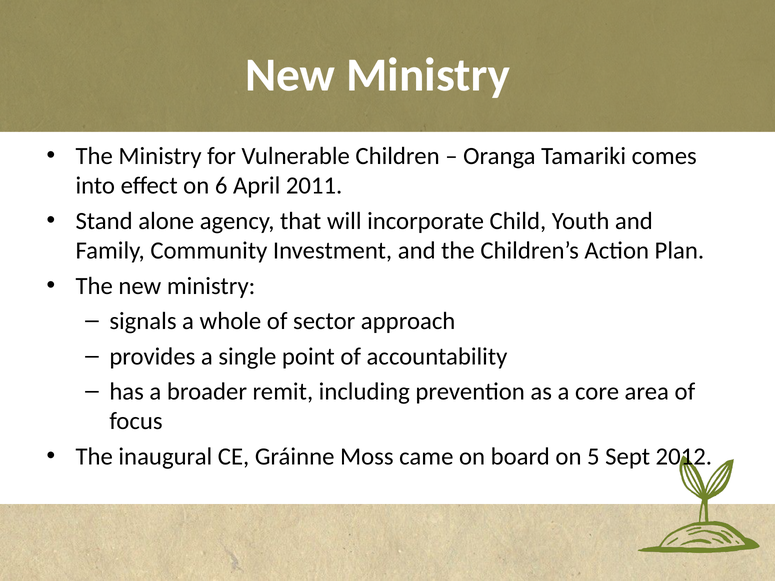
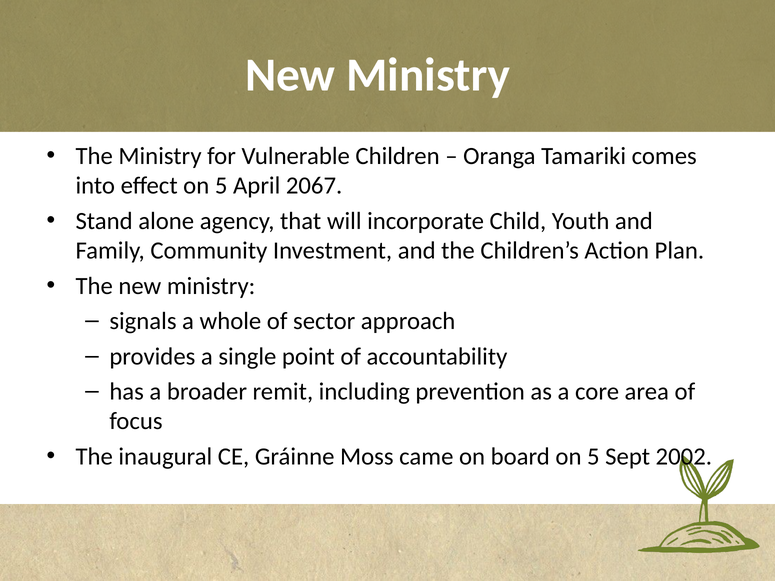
effect on 6: 6 -> 5 (221, 186)
2011: 2011 -> 2067 (314, 186)
2012: 2012 -> 2002 (684, 457)
